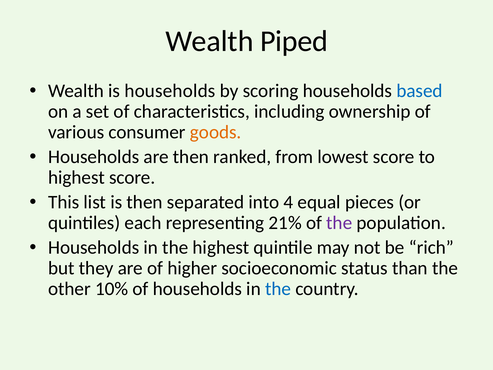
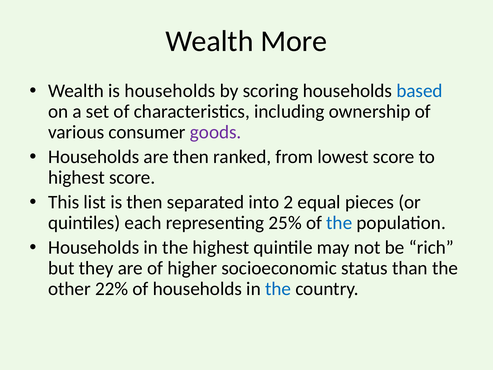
Piped: Piped -> More (294, 41)
goods colour: orange -> purple (216, 132)
4: 4 -> 2 (288, 202)
21%: 21% -> 25% (285, 223)
the colour: purple -> blue (339, 223)
10%: 10% -> 22% (112, 289)
